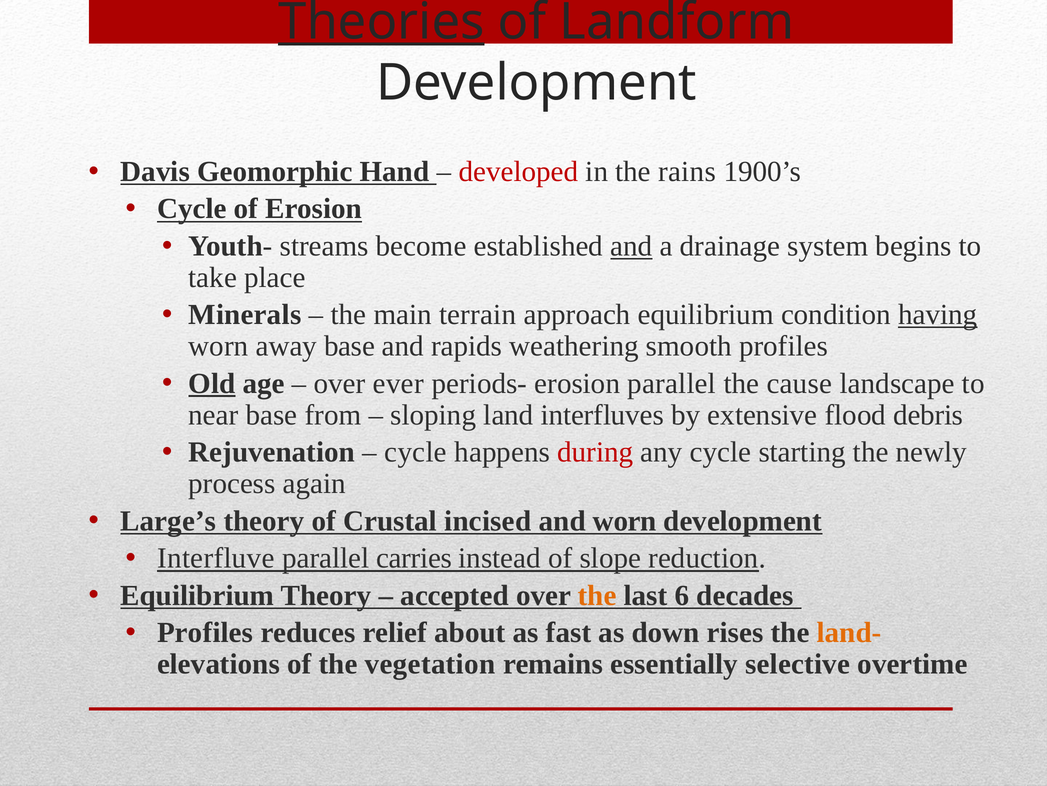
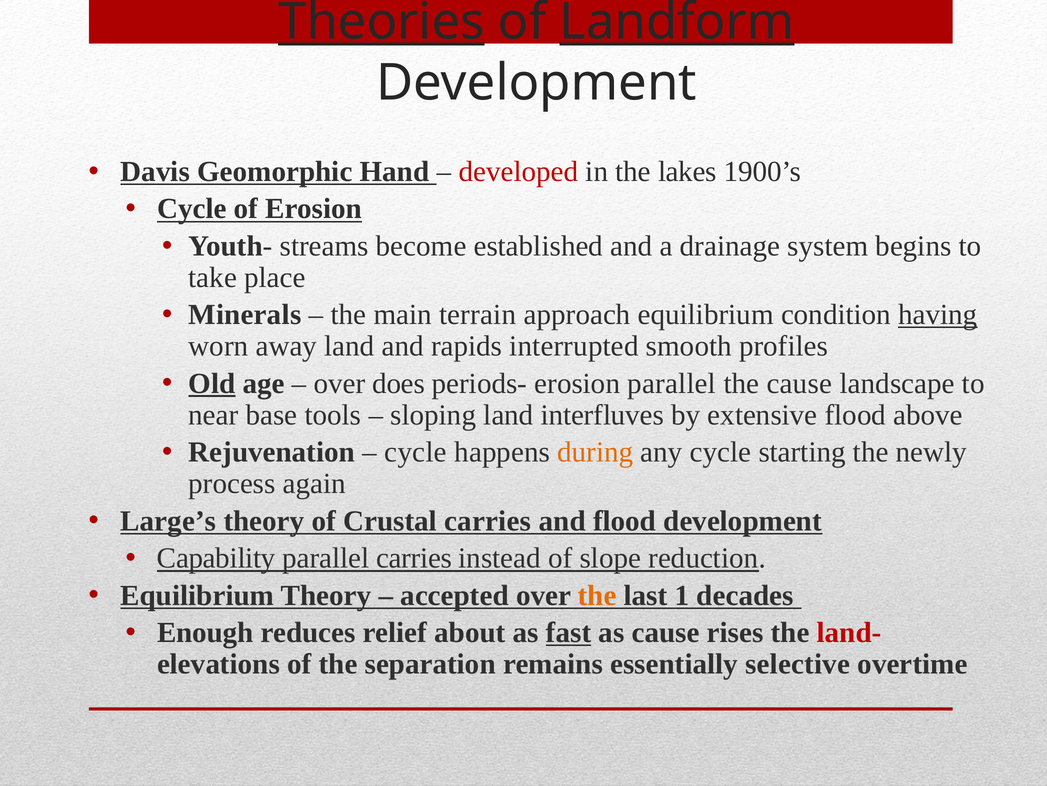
Landform underline: none -> present (677, 22)
rains: rains -> lakes (687, 171)
and underline: present -> none (631, 246)
away base: base -> land (349, 346)
weathering: weathering -> interrupted (574, 346)
ever: ever -> does (399, 383)
from: from -> tools (333, 415)
debris: debris -> above (928, 415)
during colour: red -> orange (595, 452)
Crustal incised: incised -> carries (488, 520)
and worn: worn -> flood (625, 520)
Interfluve: Interfluve -> Capability (216, 558)
6: 6 -> 1 (682, 595)
Profiles: Profiles -> Enough (205, 632)
fast underline: none -> present (569, 632)
as down: down -> cause (666, 632)
land- colour: orange -> red (849, 632)
vegetation: vegetation -> separation (430, 663)
